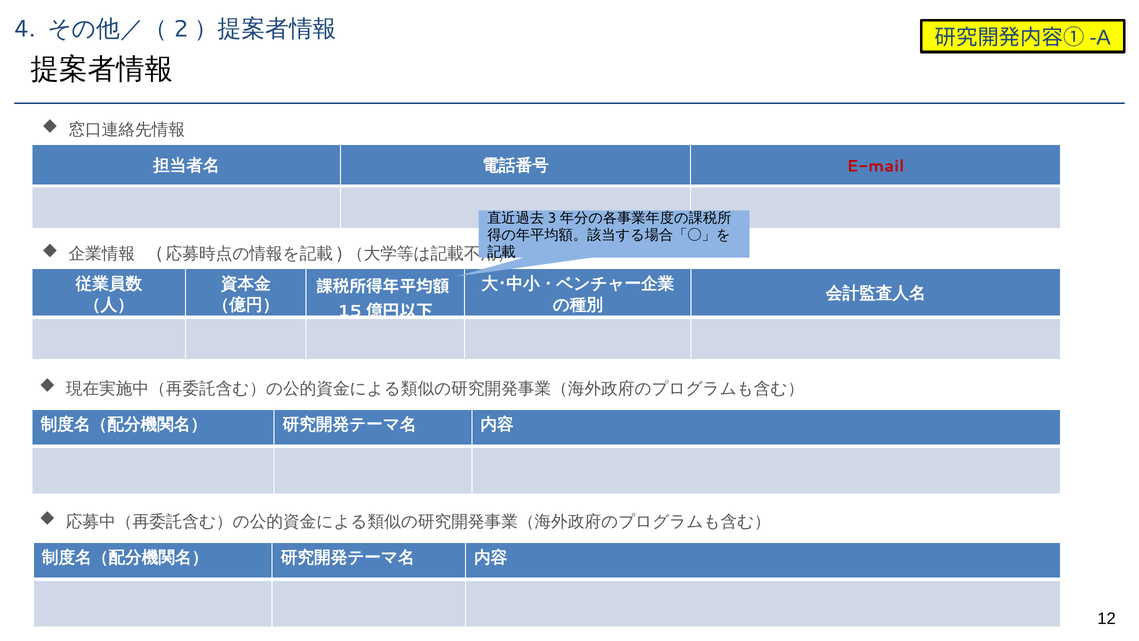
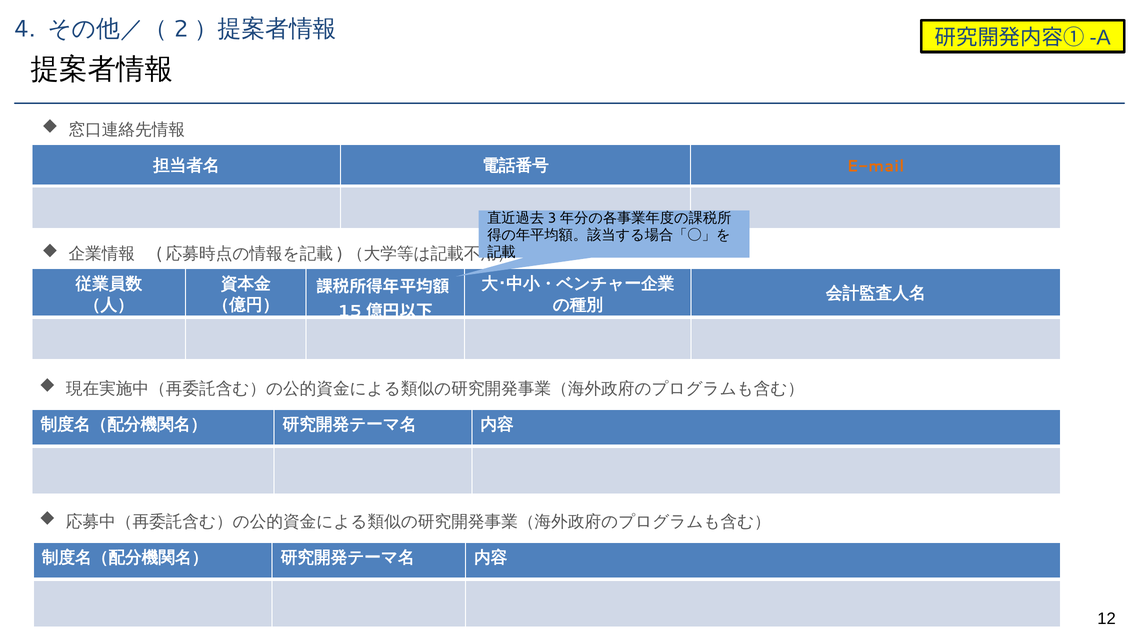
E-mail colour: red -> orange (876, 166)
